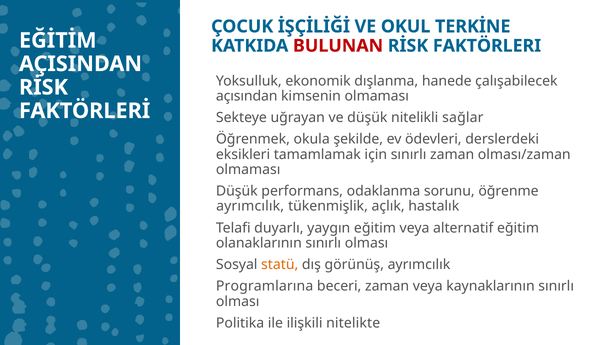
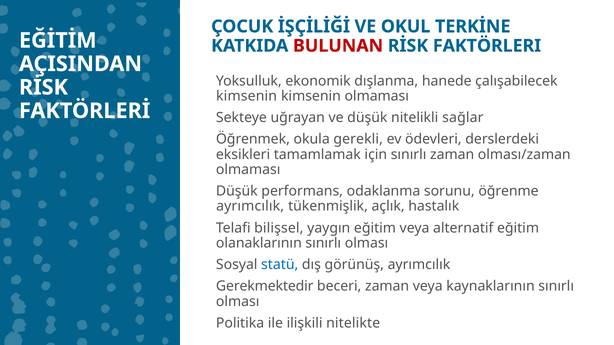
açısından: açısından -> kimsenin (247, 96)
şekilde: şekilde -> gerekli (358, 139)
duyarlı: duyarlı -> bilişsel (279, 228)
statü colour: orange -> blue (280, 265)
Programlarına: Programlarına -> Gerekmektedir (265, 287)
